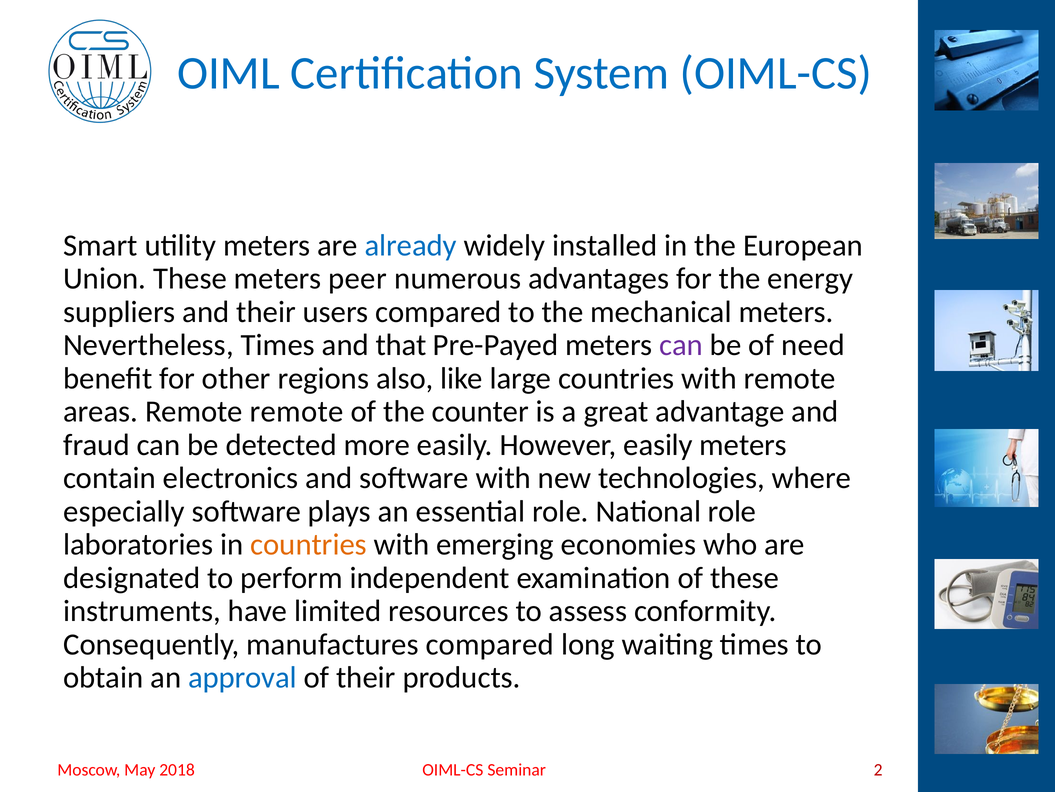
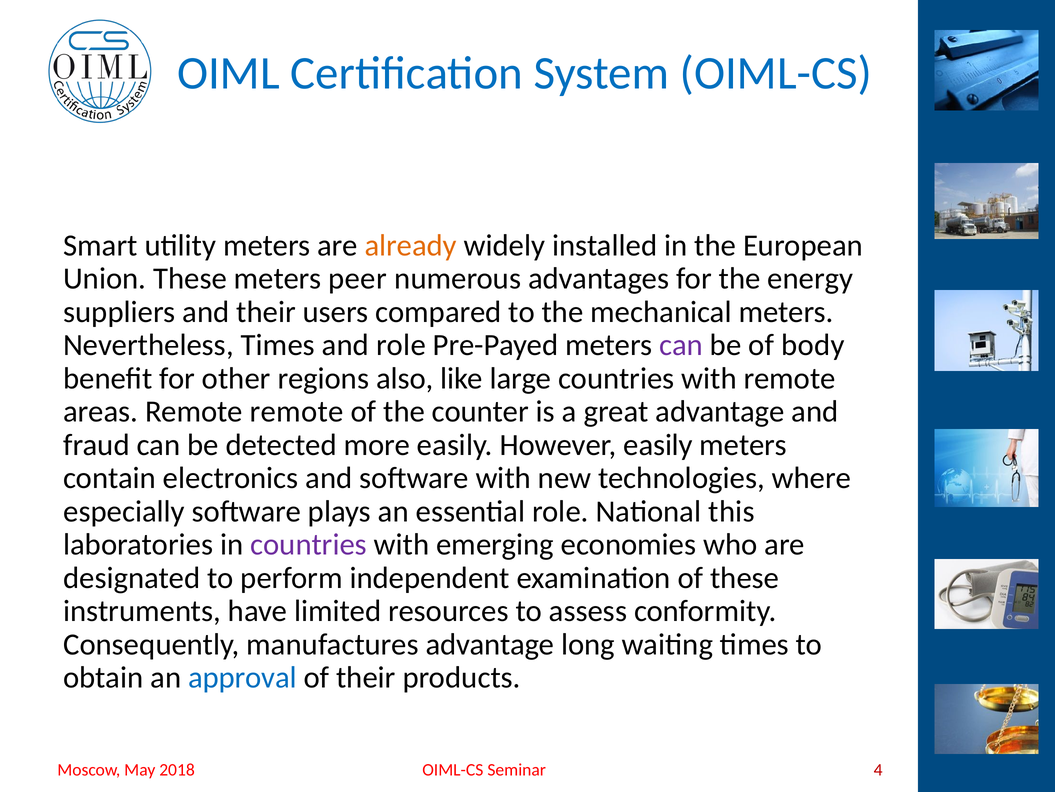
already colour: blue -> orange (411, 245)
and that: that -> role (401, 345)
need: need -> body (813, 345)
National role: role -> this (732, 511)
countries colour: orange -> purple (309, 544)
manufactures compared: compared -> advantage (490, 644)
2: 2 -> 4 (878, 769)
